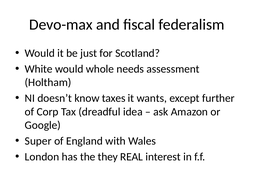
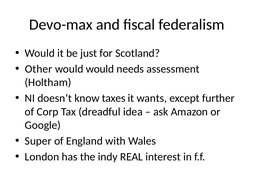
White: White -> Other (39, 69)
would whole: whole -> would (100, 69)
they: they -> indy (108, 157)
